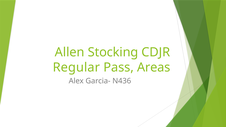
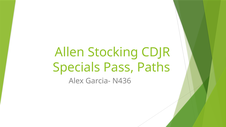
Regular: Regular -> Specials (76, 67)
Areas: Areas -> Paths (154, 67)
